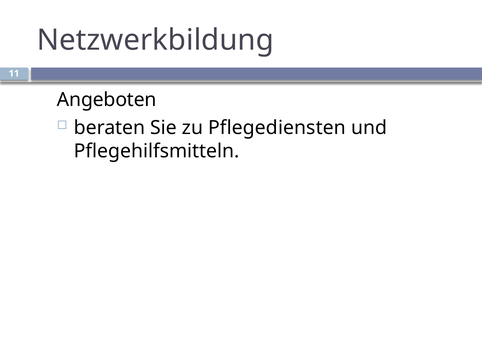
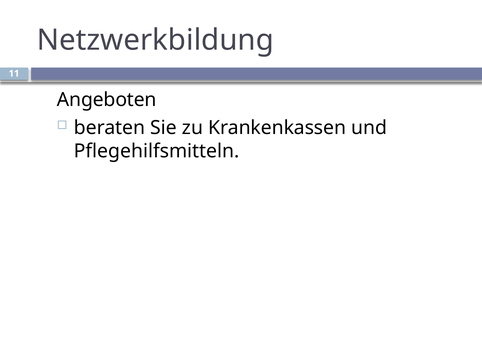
Pflegediensten: Pflegediensten -> Krankenkassen (277, 128)
